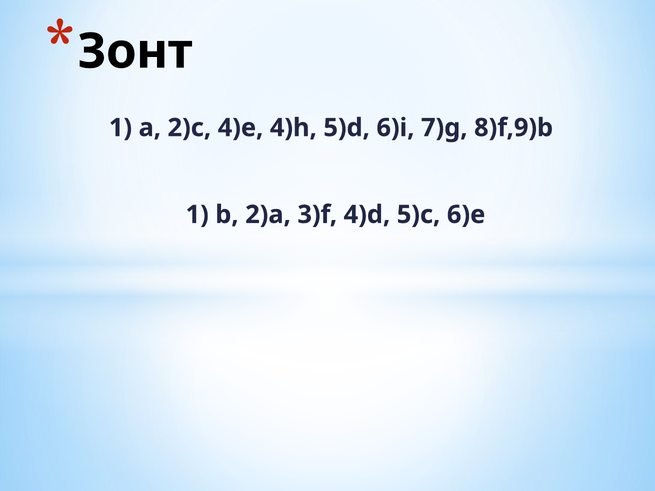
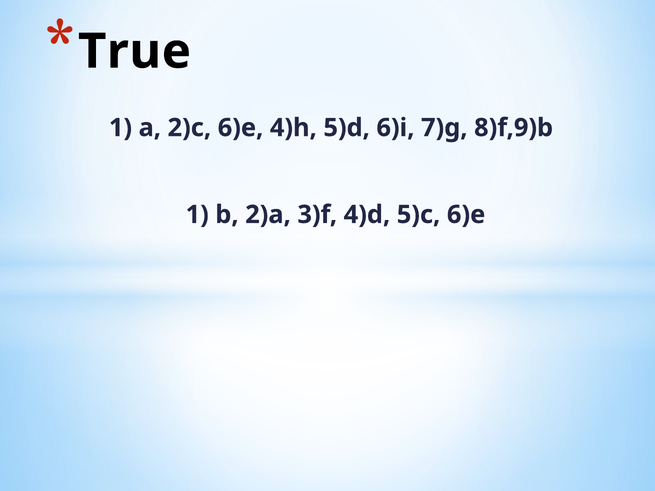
Зонт: Зонт -> True (135, 52)
2)c 4)e: 4)e -> 6)e (241, 128)
